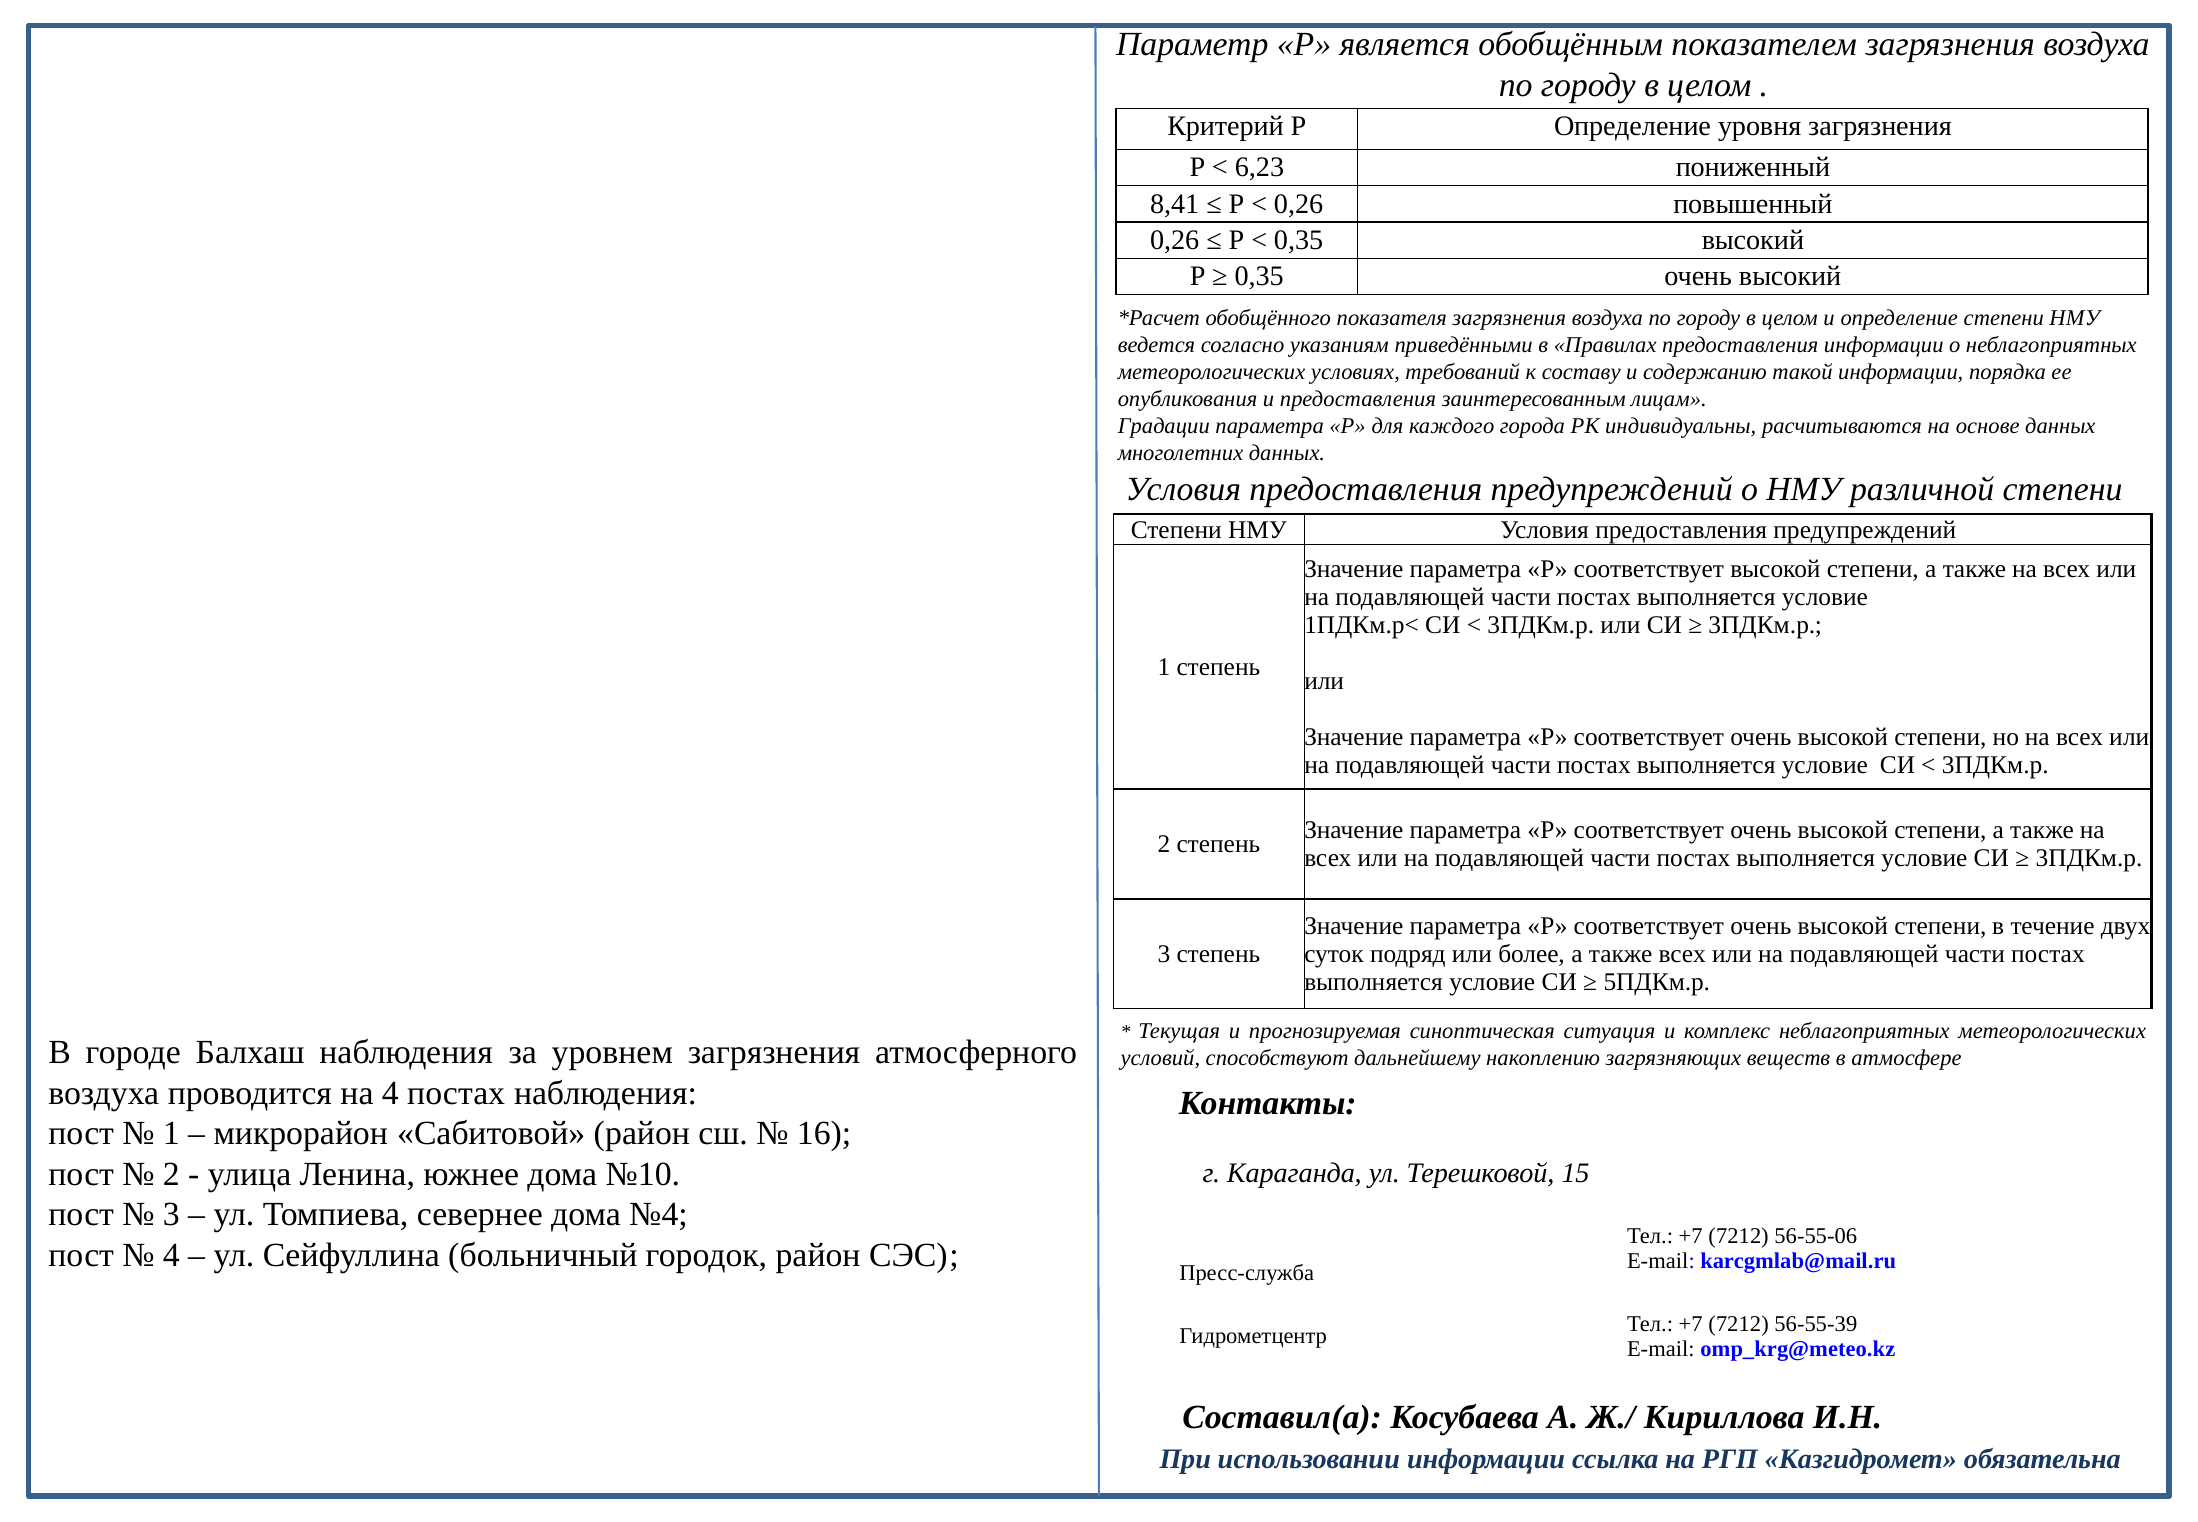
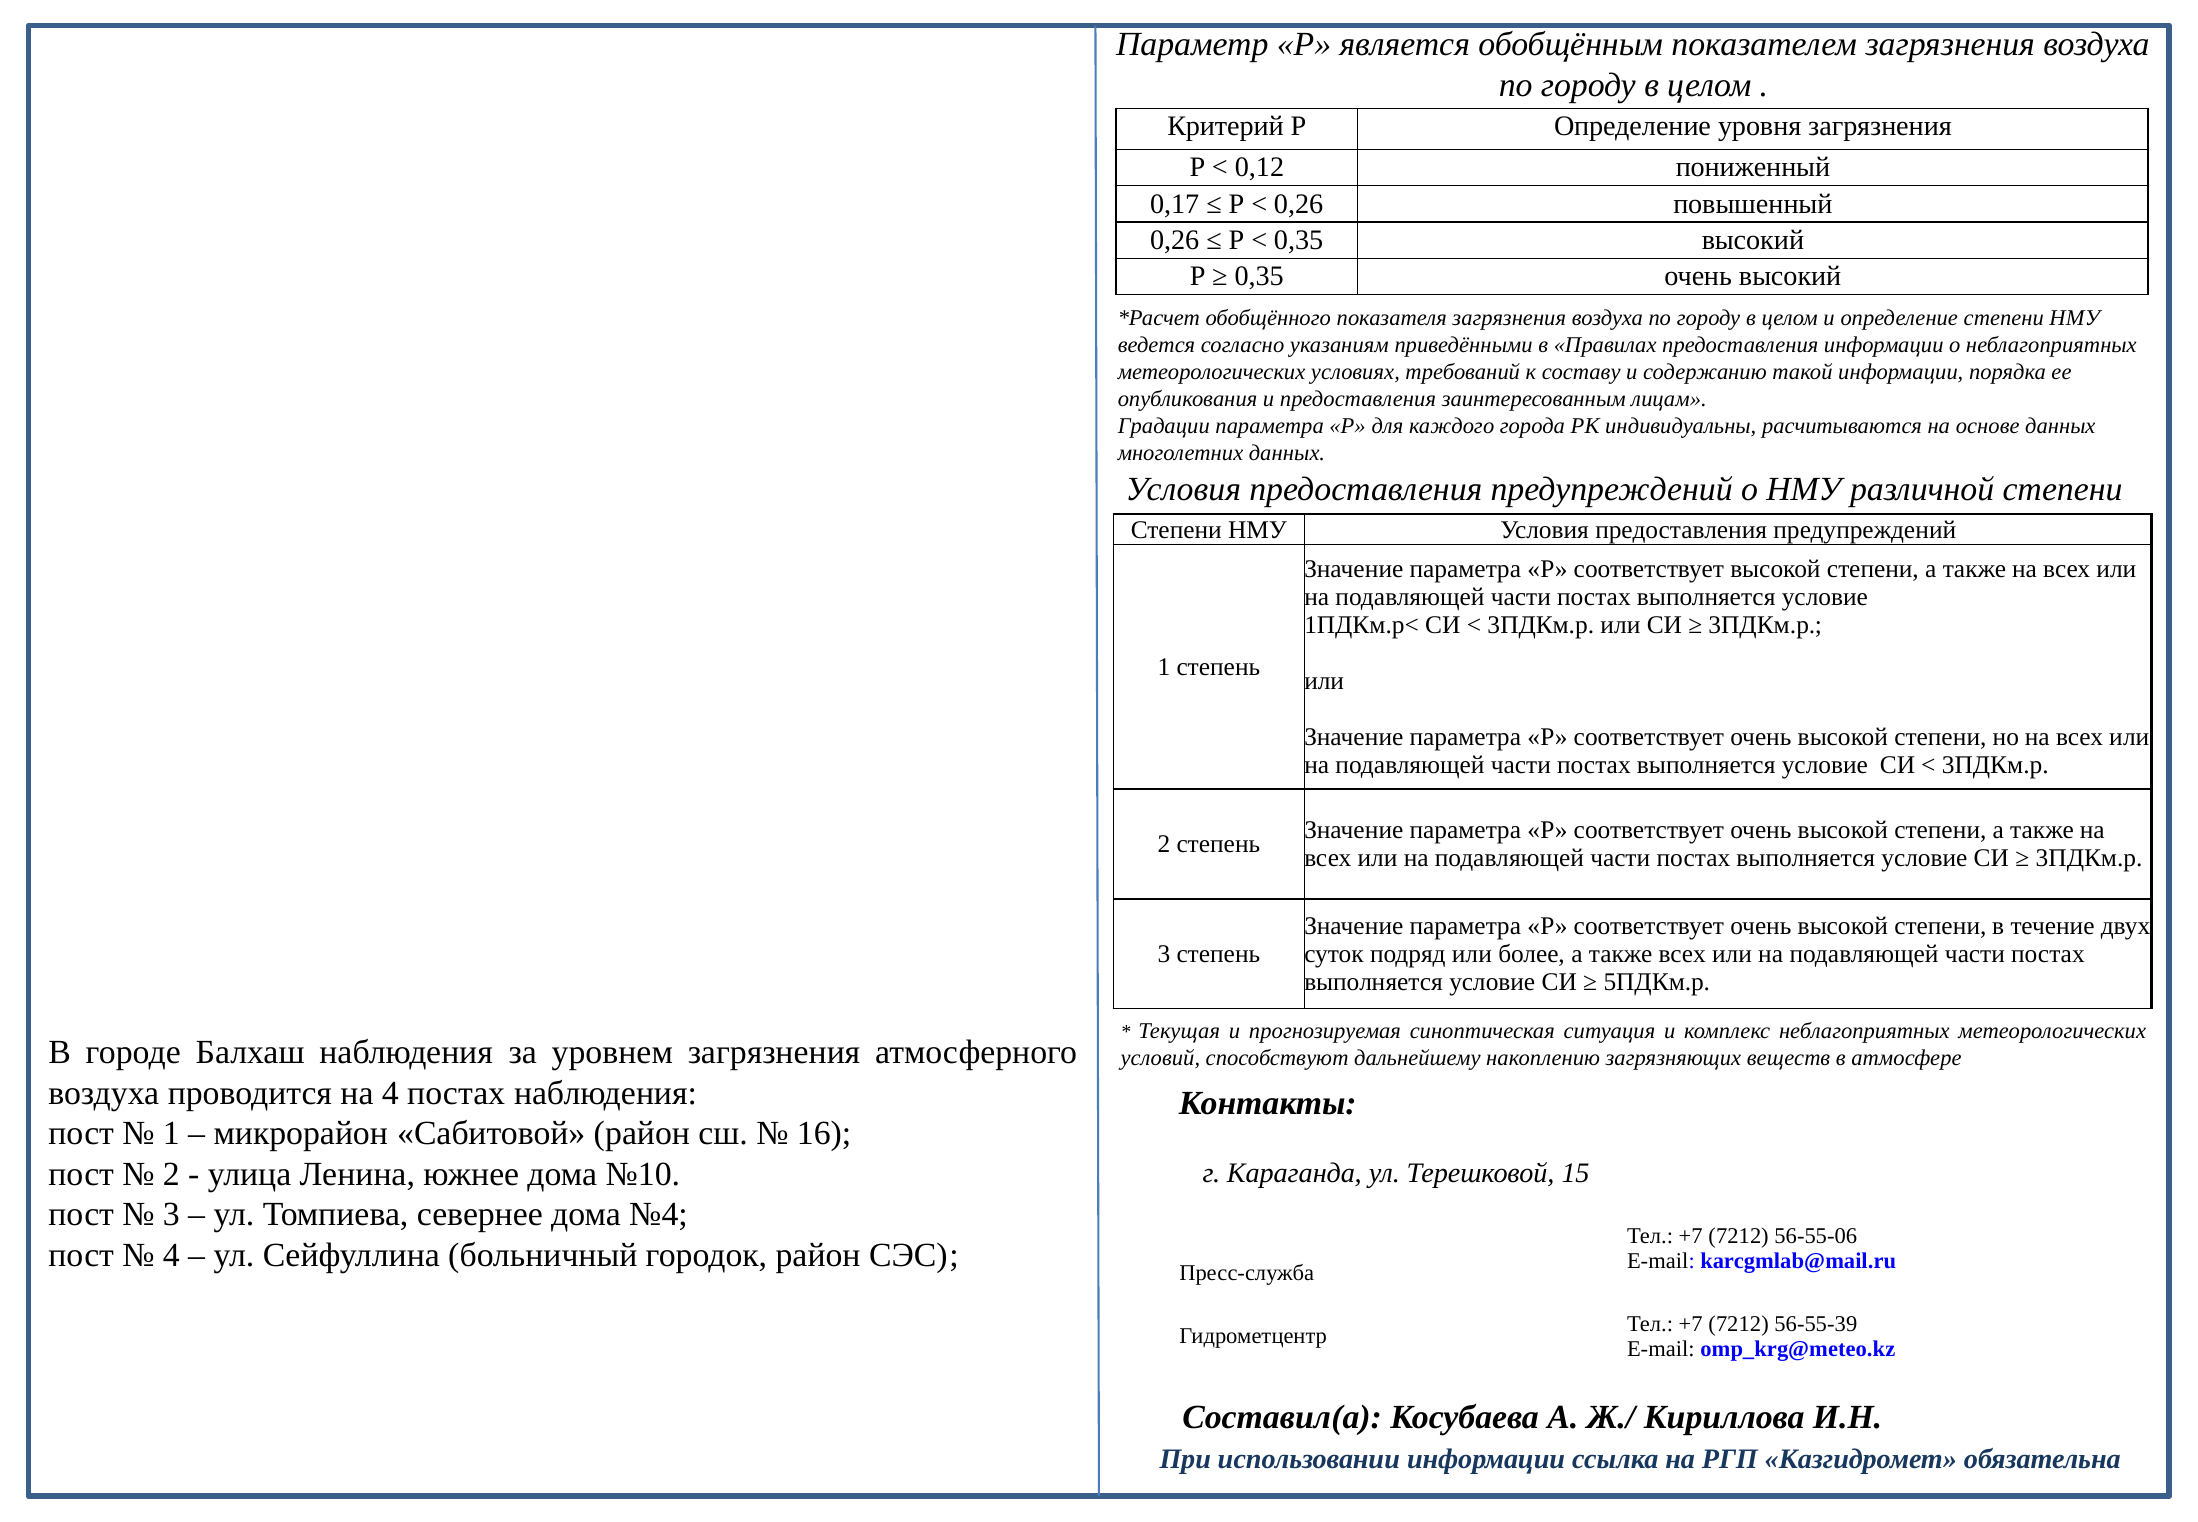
6,23: 6,23 -> 0,12 (1260, 167)
8,41: 8,41 -> 0,17 (1175, 204)
